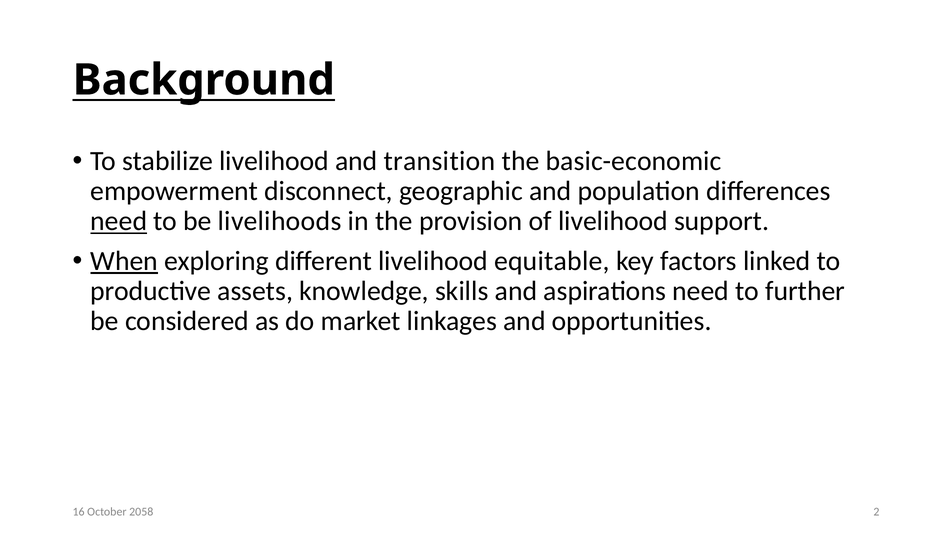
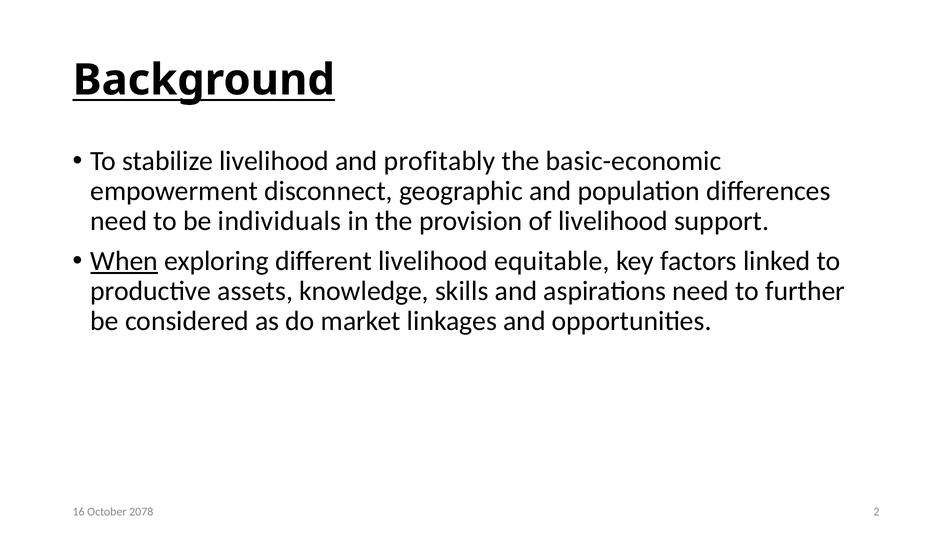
transition: transition -> profitably (440, 161)
need underline: present -> none (119, 221)
livelihoods: livelihoods -> individuals (280, 221)
2058: 2058 -> 2078 (141, 511)
